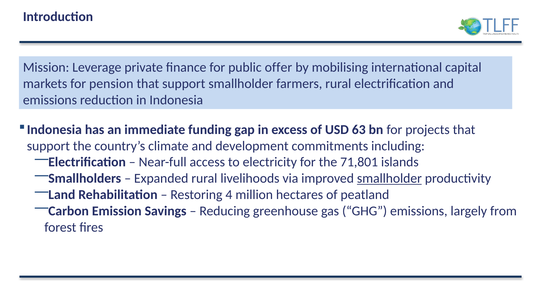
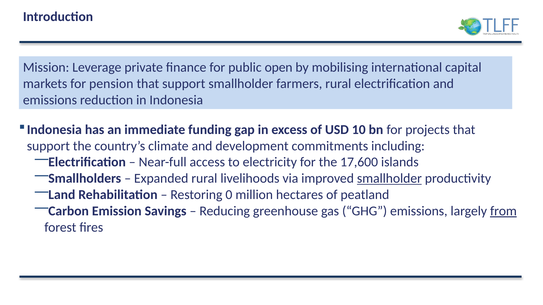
offer: offer -> open (279, 67)
63: 63 -> 10 (359, 130)
71,801: 71,801 -> 17,600 (359, 162)
4: 4 -> 0 (229, 195)
from underline: none -> present (503, 211)
